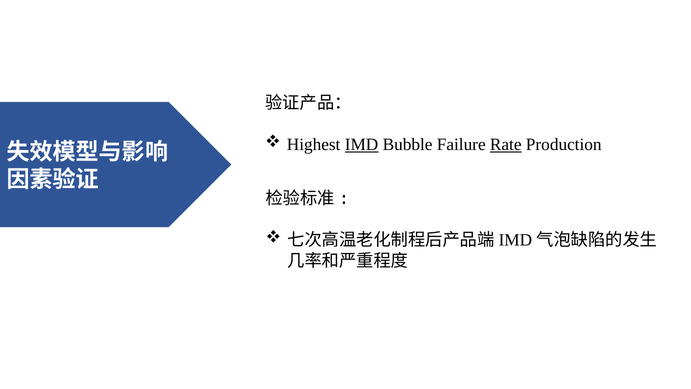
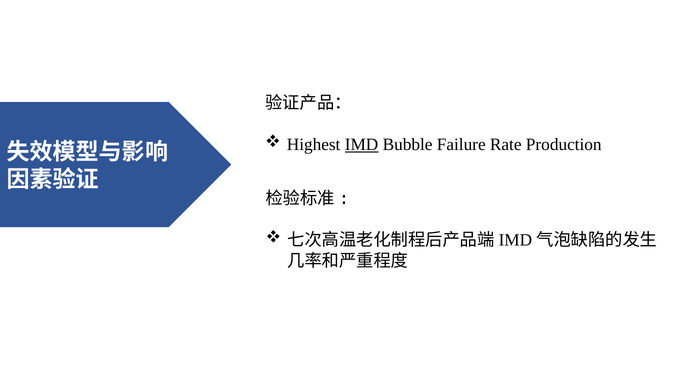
Rate underline: present -> none (506, 144)
